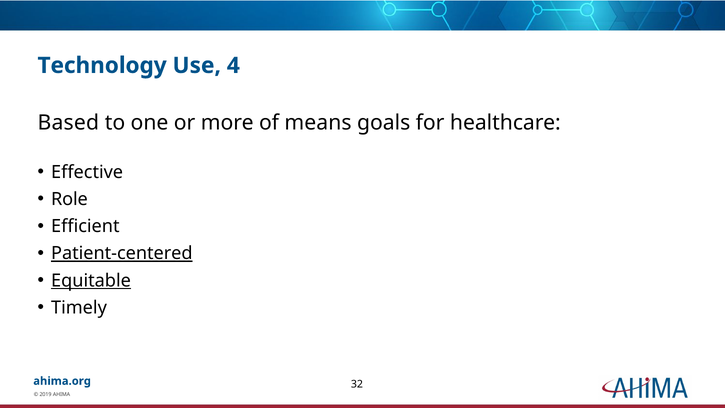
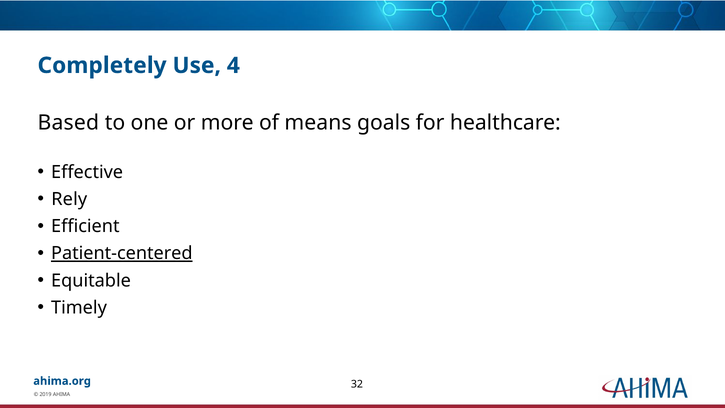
Technology: Technology -> Completely (102, 65)
Role: Role -> Rely (69, 199)
Equitable underline: present -> none (91, 280)
